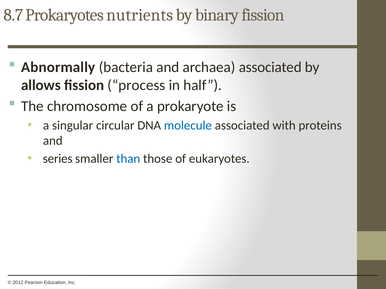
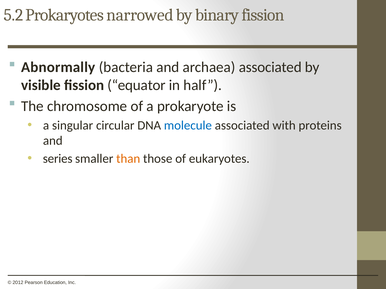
8.7: 8.7 -> 5.2 (13, 15)
nutrients: nutrients -> narrowed (140, 15)
allows: allows -> visible (41, 85)
process: process -> equator (137, 85)
than colour: blue -> orange (128, 159)
